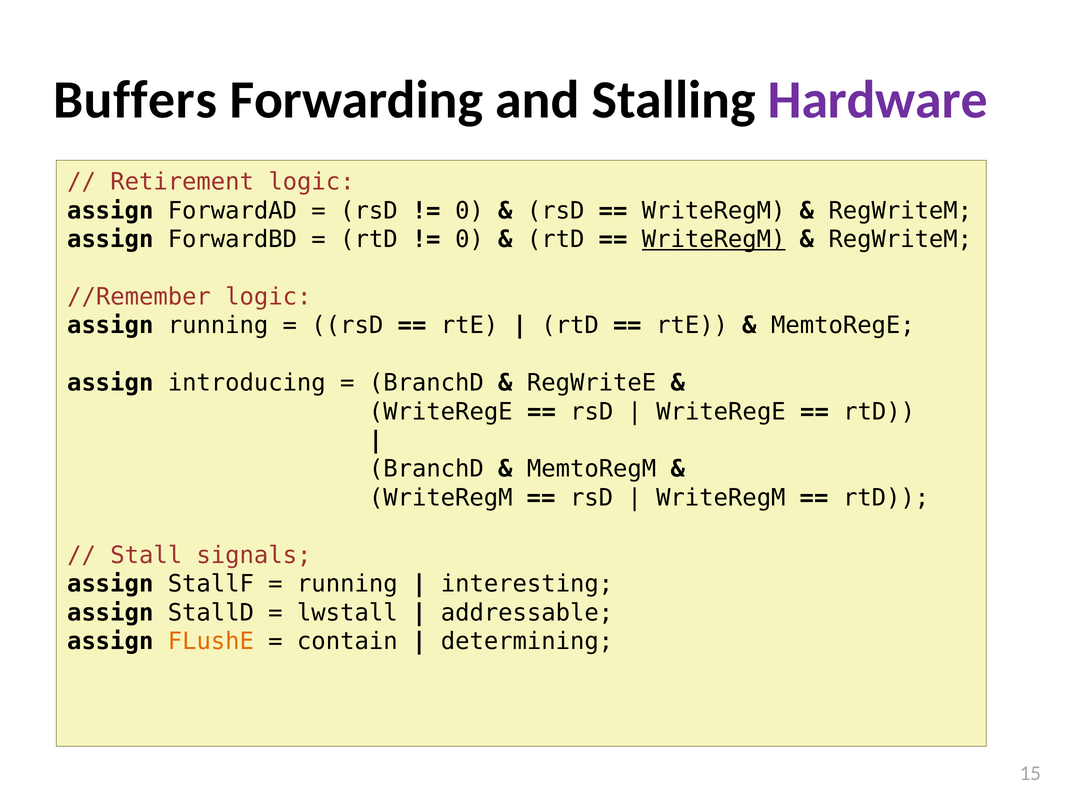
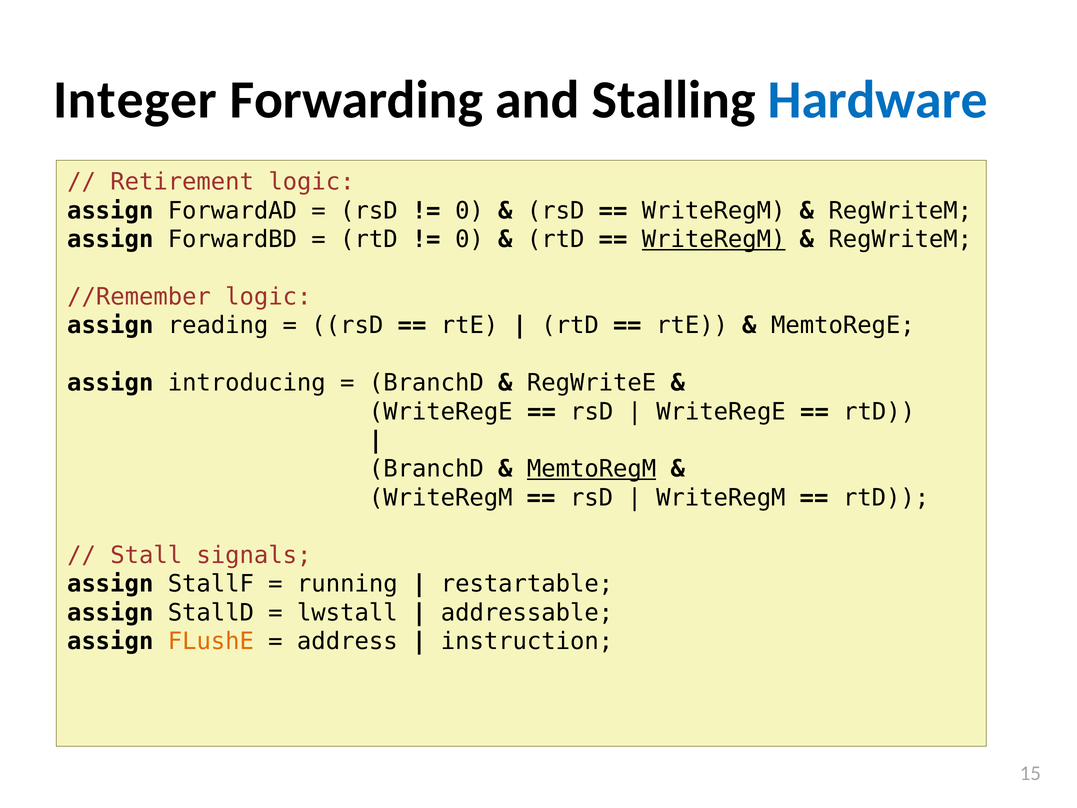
Buffers: Buffers -> Integer (135, 100)
Hardware colour: purple -> blue (878, 100)
assign running: running -> reading (218, 325)
MemtoRegM underline: none -> present (592, 469)
interesting: interesting -> restartable (527, 584)
contain: contain -> address (347, 641)
determining: determining -> instruction (527, 641)
